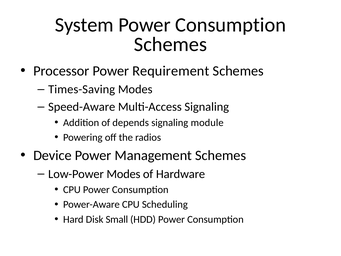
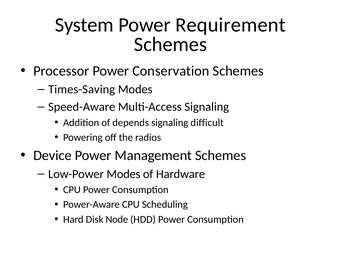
System Power Consumption: Consumption -> Requirement (231, 25)
Requirement: Requirement -> Conservation (171, 71)
module: module -> difficult (207, 123)
Small: Small -> Node (117, 219)
